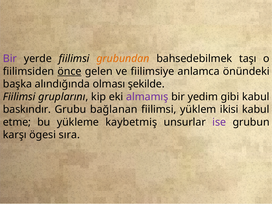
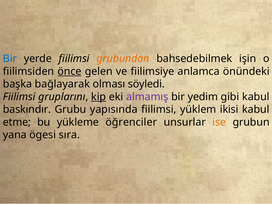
Bir colour: purple -> blue (10, 59)
taşı: taşı -> işin (248, 59)
alındığında: alındığında -> bağlayarak (62, 84)
şekilde: şekilde -> söyledi (146, 84)
kip underline: none -> present (99, 97)
bağlanan: bağlanan -> yapısında (114, 110)
kaybetmiş: kaybetmiş -> öğrenciler (131, 122)
ise colour: purple -> orange (219, 122)
karşı: karşı -> yana (15, 135)
